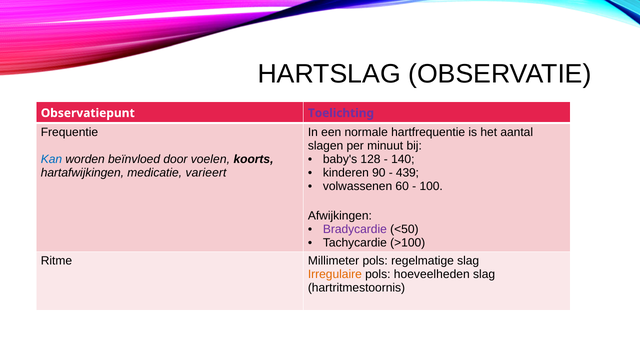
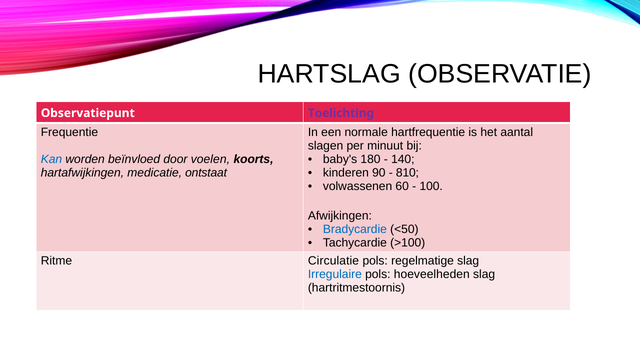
128: 128 -> 180 (370, 159)
varieert: varieert -> ontstaat (206, 173)
439: 439 -> 810 (407, 173)
Bradycardie colour: purple -> blue (355, 229)
Millimeter: Millimeter -> Circulatie (333, 261)
Irregulaire colour: orange -> blue (335, 274)
